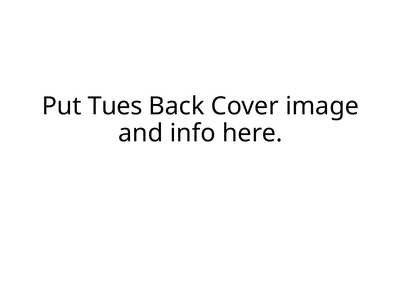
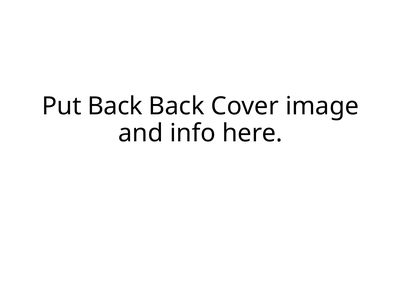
Put Tues: Tues -> Back (115, 106)
